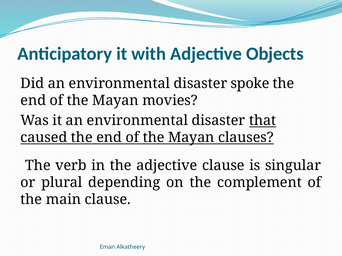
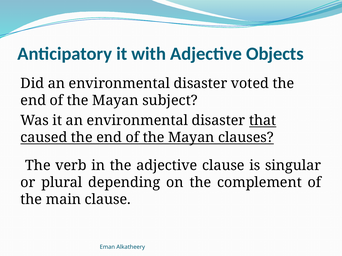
spoke: spoke -> voted (250, 84)
movies: movies -> subject (170, 101)
